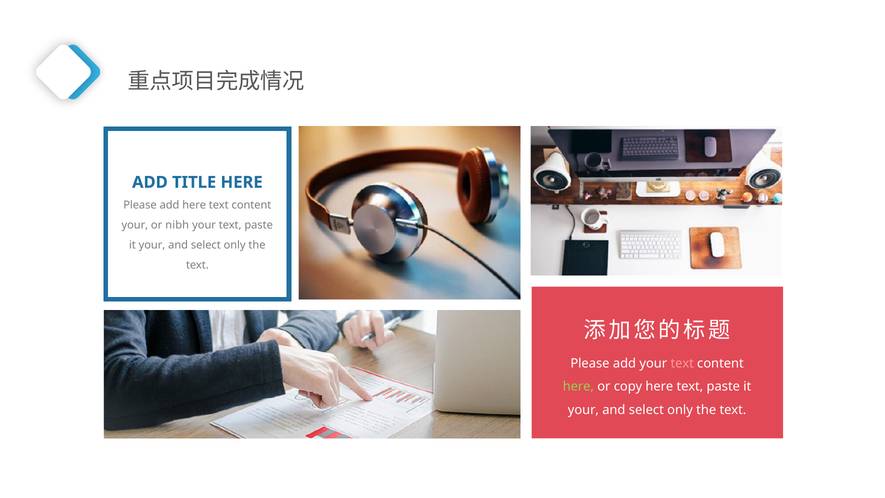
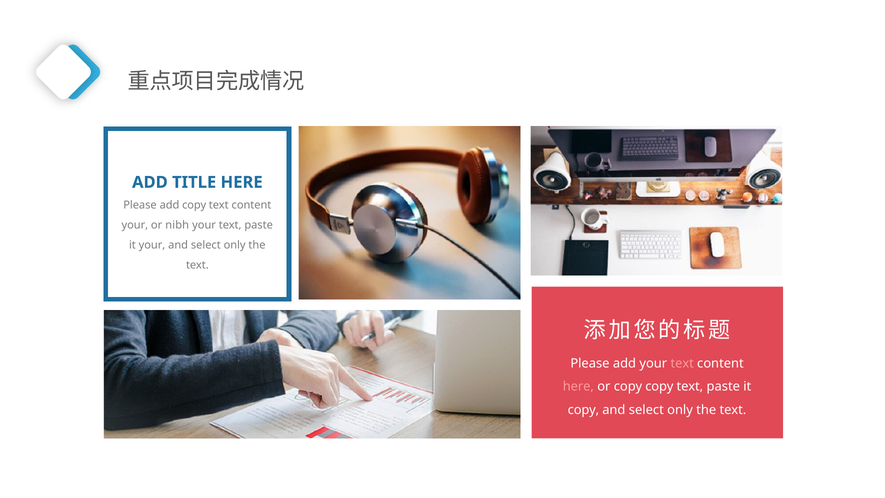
add here: here -> copy (194, 205)
here colour: light green -> pink (578, 386)
copy here: here -> copy (659, 386)
your: your -> copy (583, 410)
